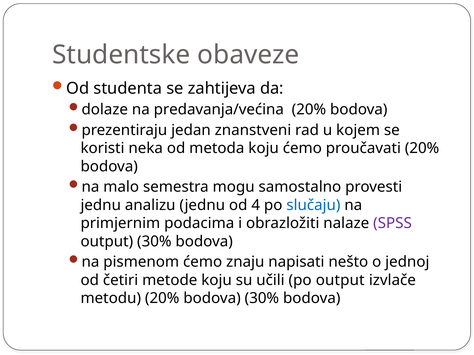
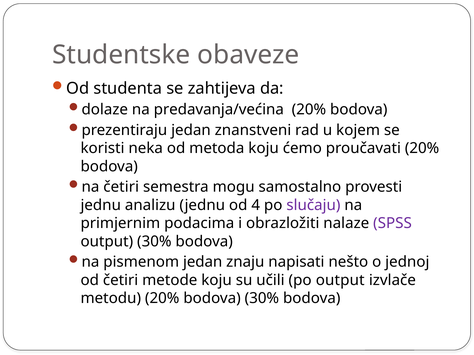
na malo: malo -> četiri (121, 187)
slučaju colour: blue -> purple (313, 205)
pismenom ćemo: ćemo -> jedan (203, 262)
